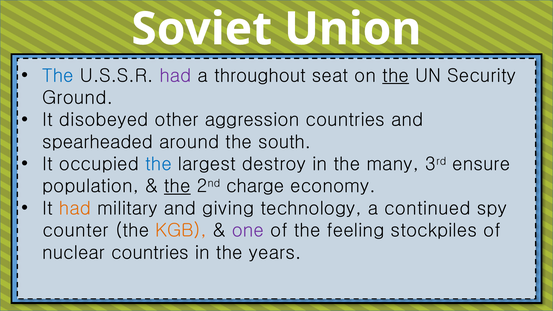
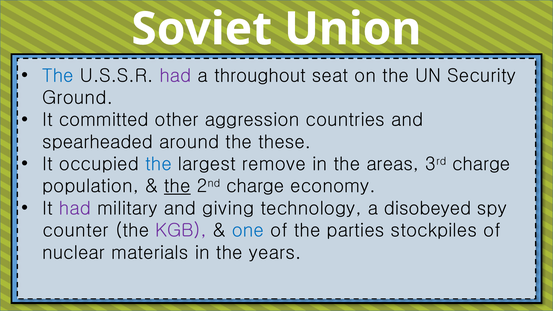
the underline: present -> none (396, 76)
disobeyed: disobeyed -> committed (104, 120)
south: south -> these (285, 142)
destroy: destroy -> remove (274, 164)
many: many -> areas (393, 164)
3rd ensure: ensure -> charge (481, 164)
had colour: orange -> purple (75, 208)
continued: continued -> disobeyed (428, 208)
KGB colour: orange -> purple (181, 231)
one colour: purple -> blue (248, 231)
feeling: feeling -> parties (356, 231)
nuclear countries: countries -> materials (150, 253)
